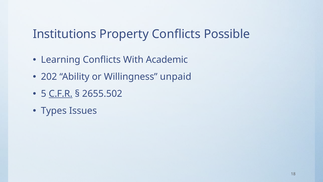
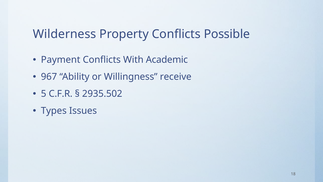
Institutions: Institutions -> Wilderness (65, 34)
Learning: Learning -> Payment (61, 60)
202: 202 -> 967 (49, 77)
unpaid: unpaid -> receive (176, 77)
C.F.R underline: present -> none (61, 94)
2655.502: 2655.502 -> 2935.502 (102, 94)
